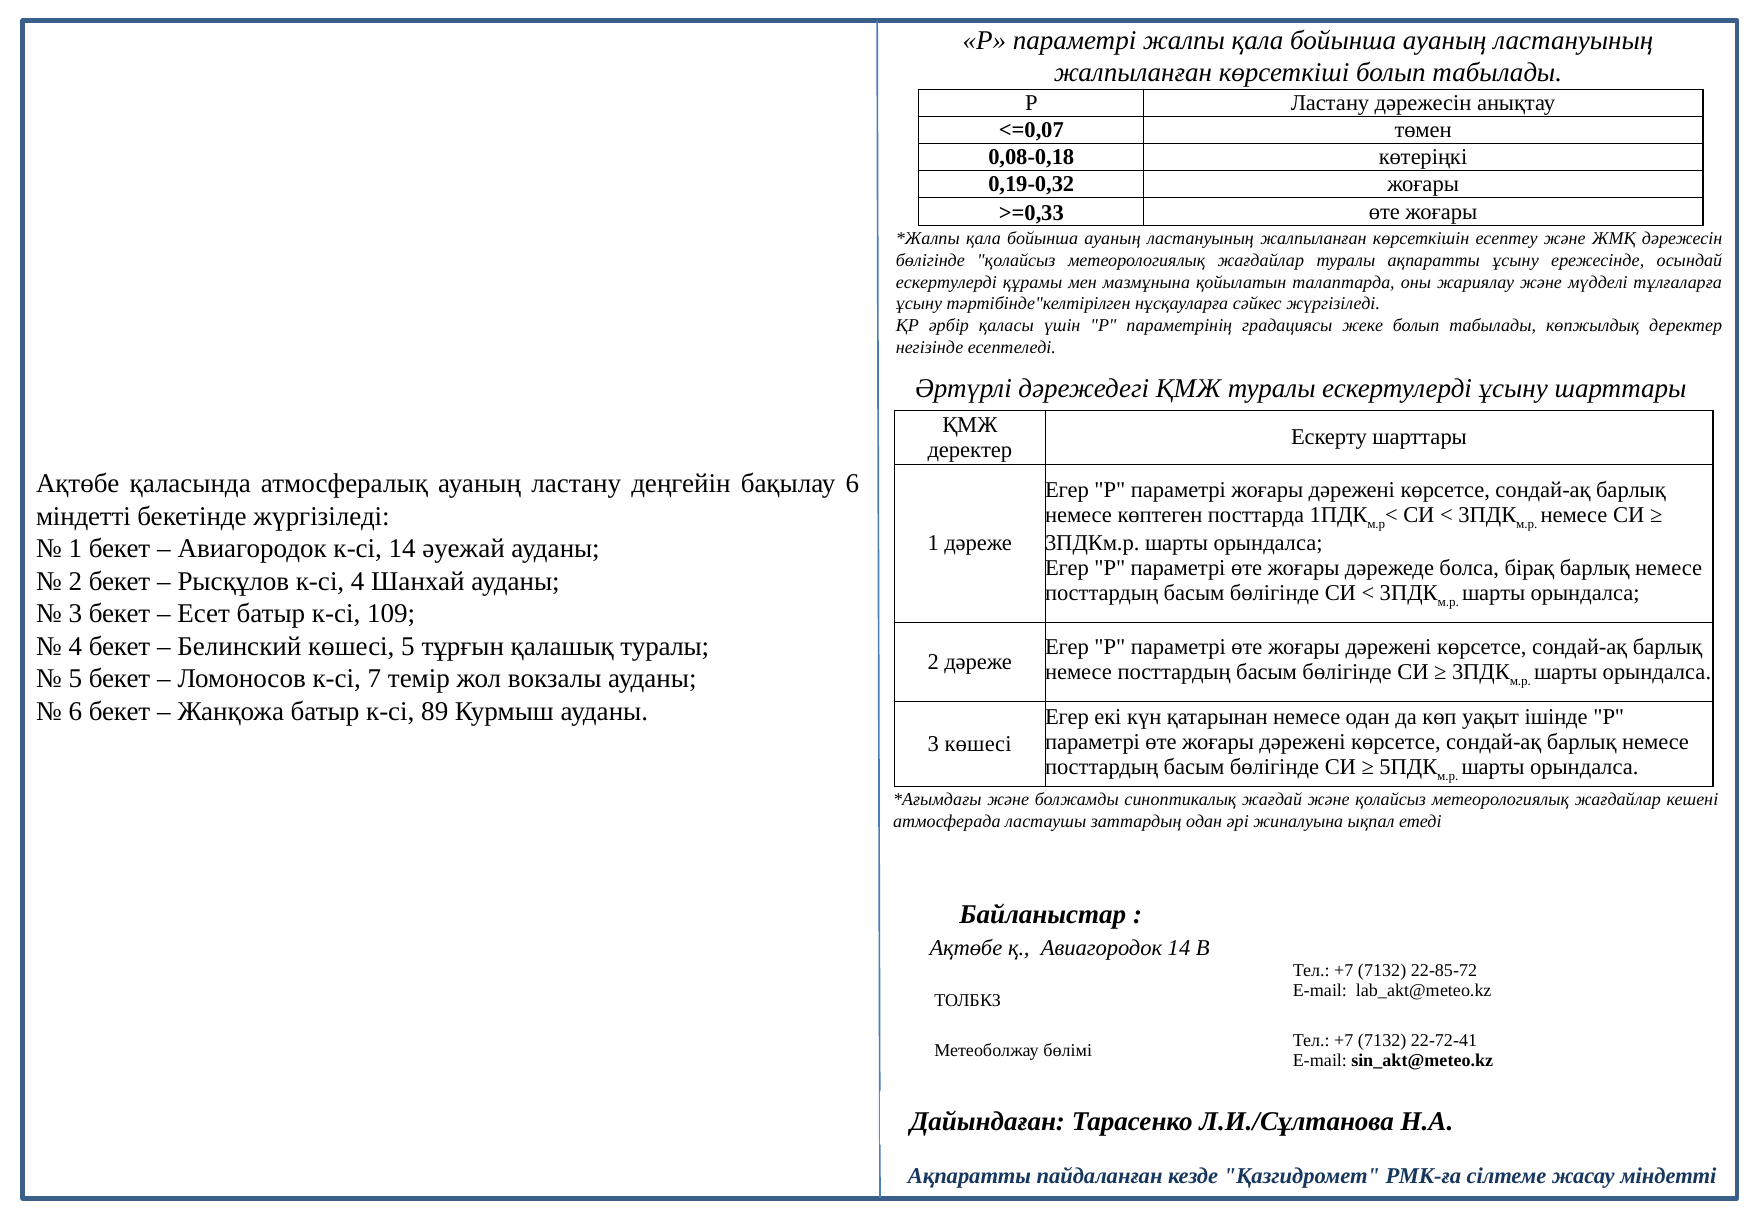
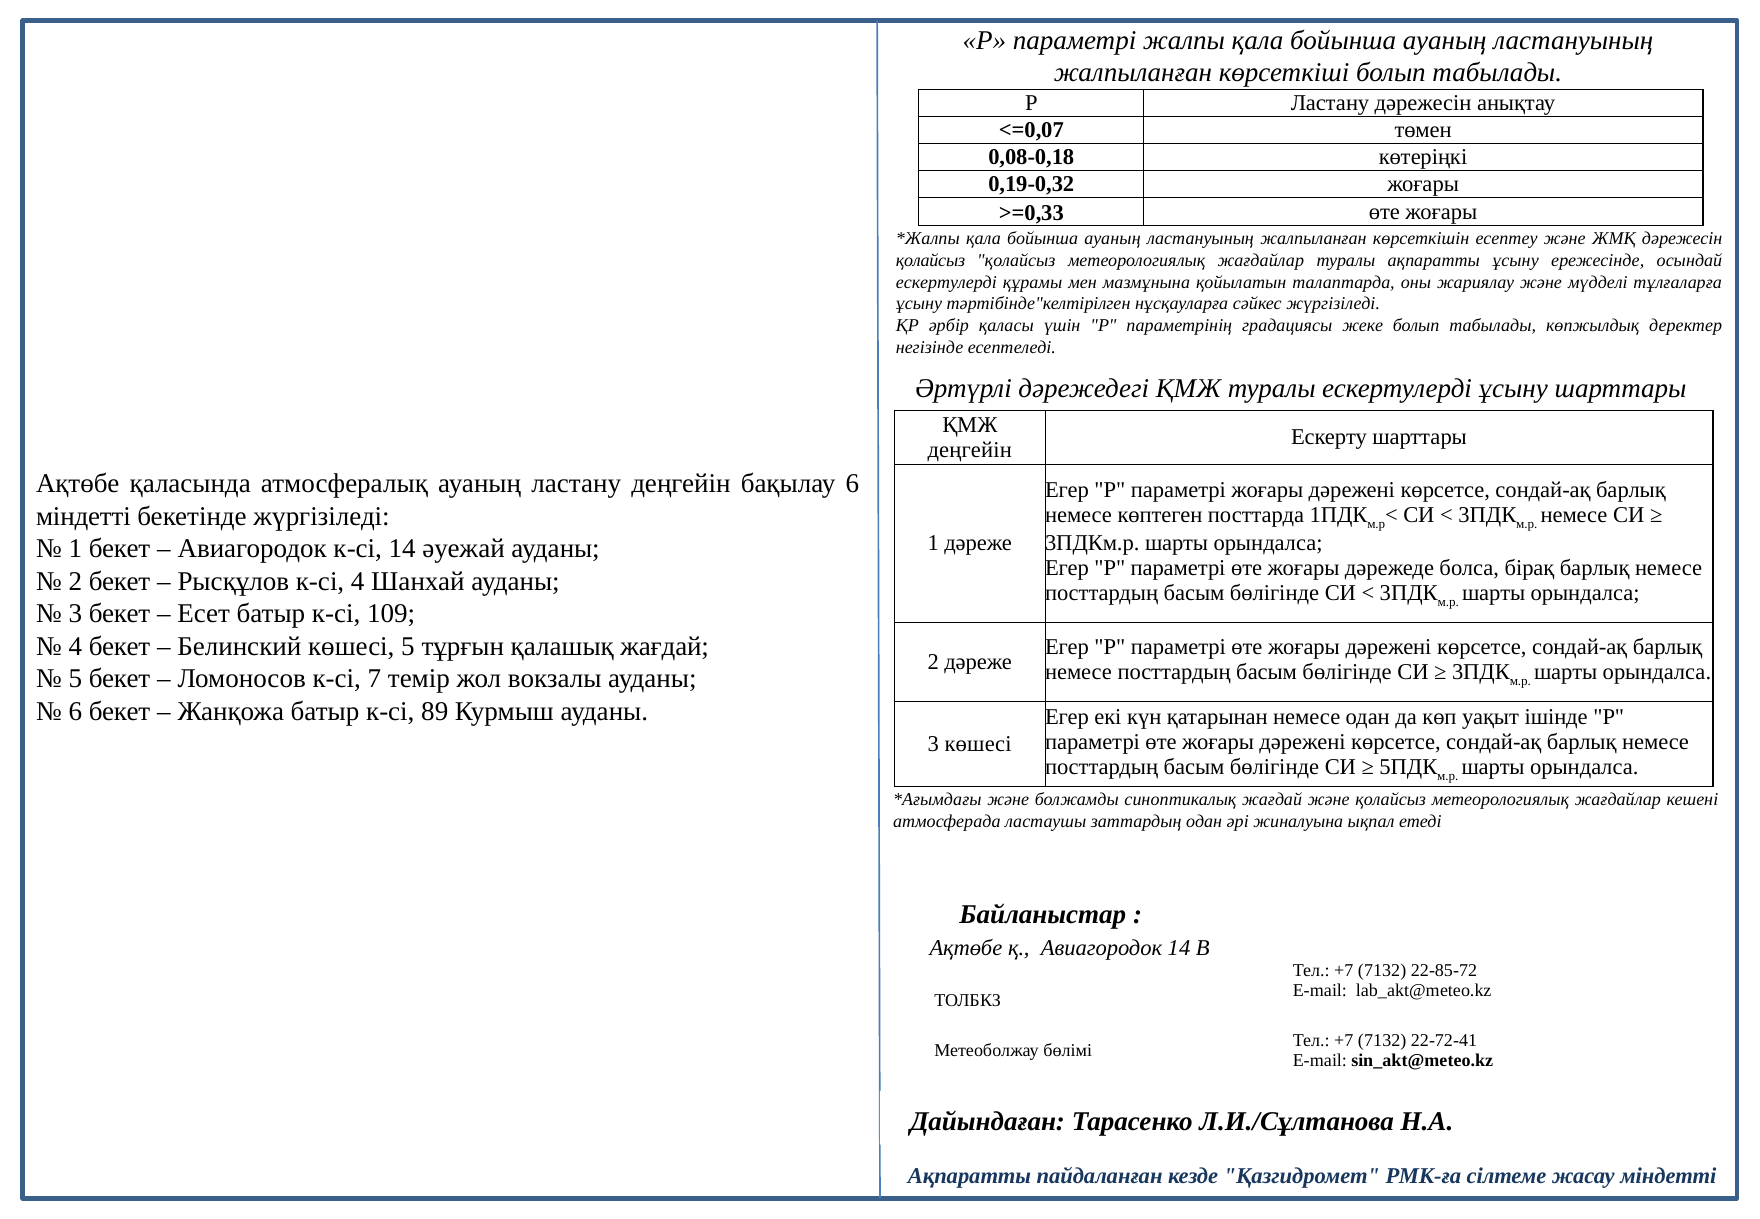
бөлігінде: бөлігінде -> қолайсыз (930, 260)
деректер: деректер -> деңгейін (970, 450)
қалашық туралы: туралы -> жағдай (665, 646)
